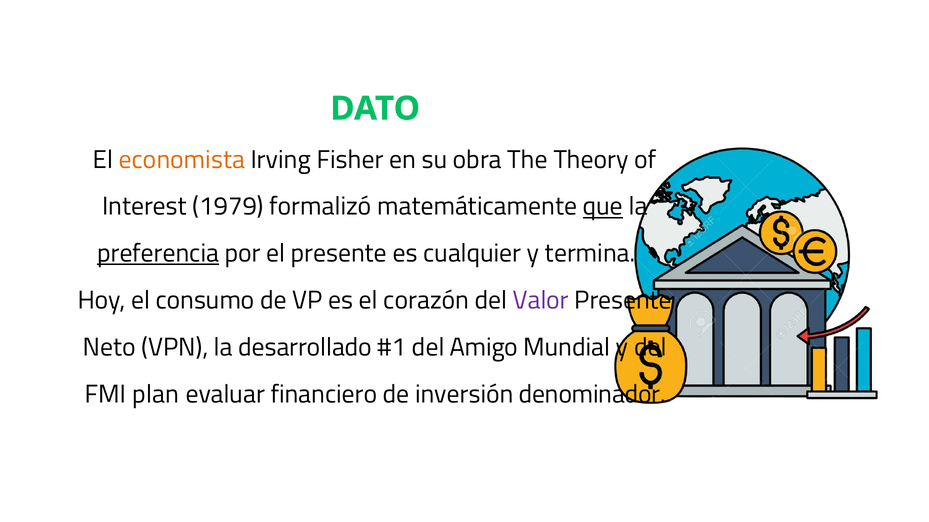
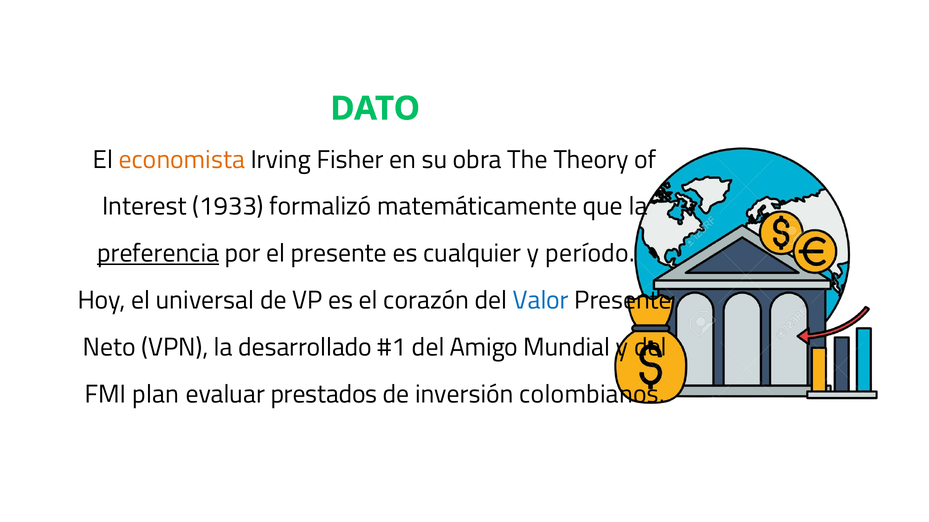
1979: 1979 -> 1933 (228, 207)
que underline: present -> none (603, 207)
termina: termina -> período (590, 254)
consumo: consumo -> universal (205, 301)
Valor colour: purple -> blue (541, 301)
financiero: financiero -> prestados (324, 395)
denominador: denominador -> colombianos (592, 395)
